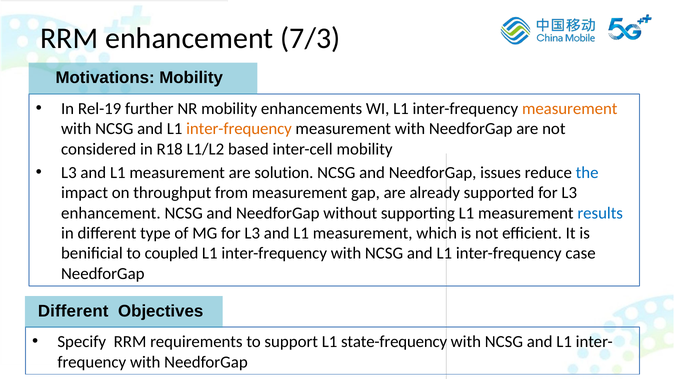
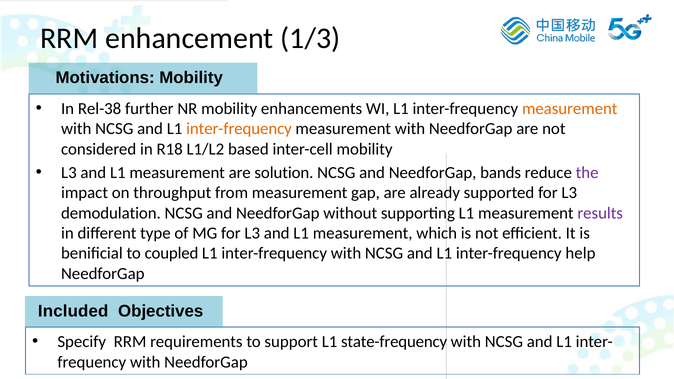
7/3: 7/3 -> 1/3 (310, 39)
Rel-19: Rel-19 -> Rel-38 (100, 109)
issues: issues -> bands (501, 173)
the colour: blue -> purple (587, 173)
enhancement: enhancement -> demodulation (111, 213)
results colour: blue -> purple (600, 213)
case: case -> help (580, 254)
Different: Different -> Included (73, 311)
